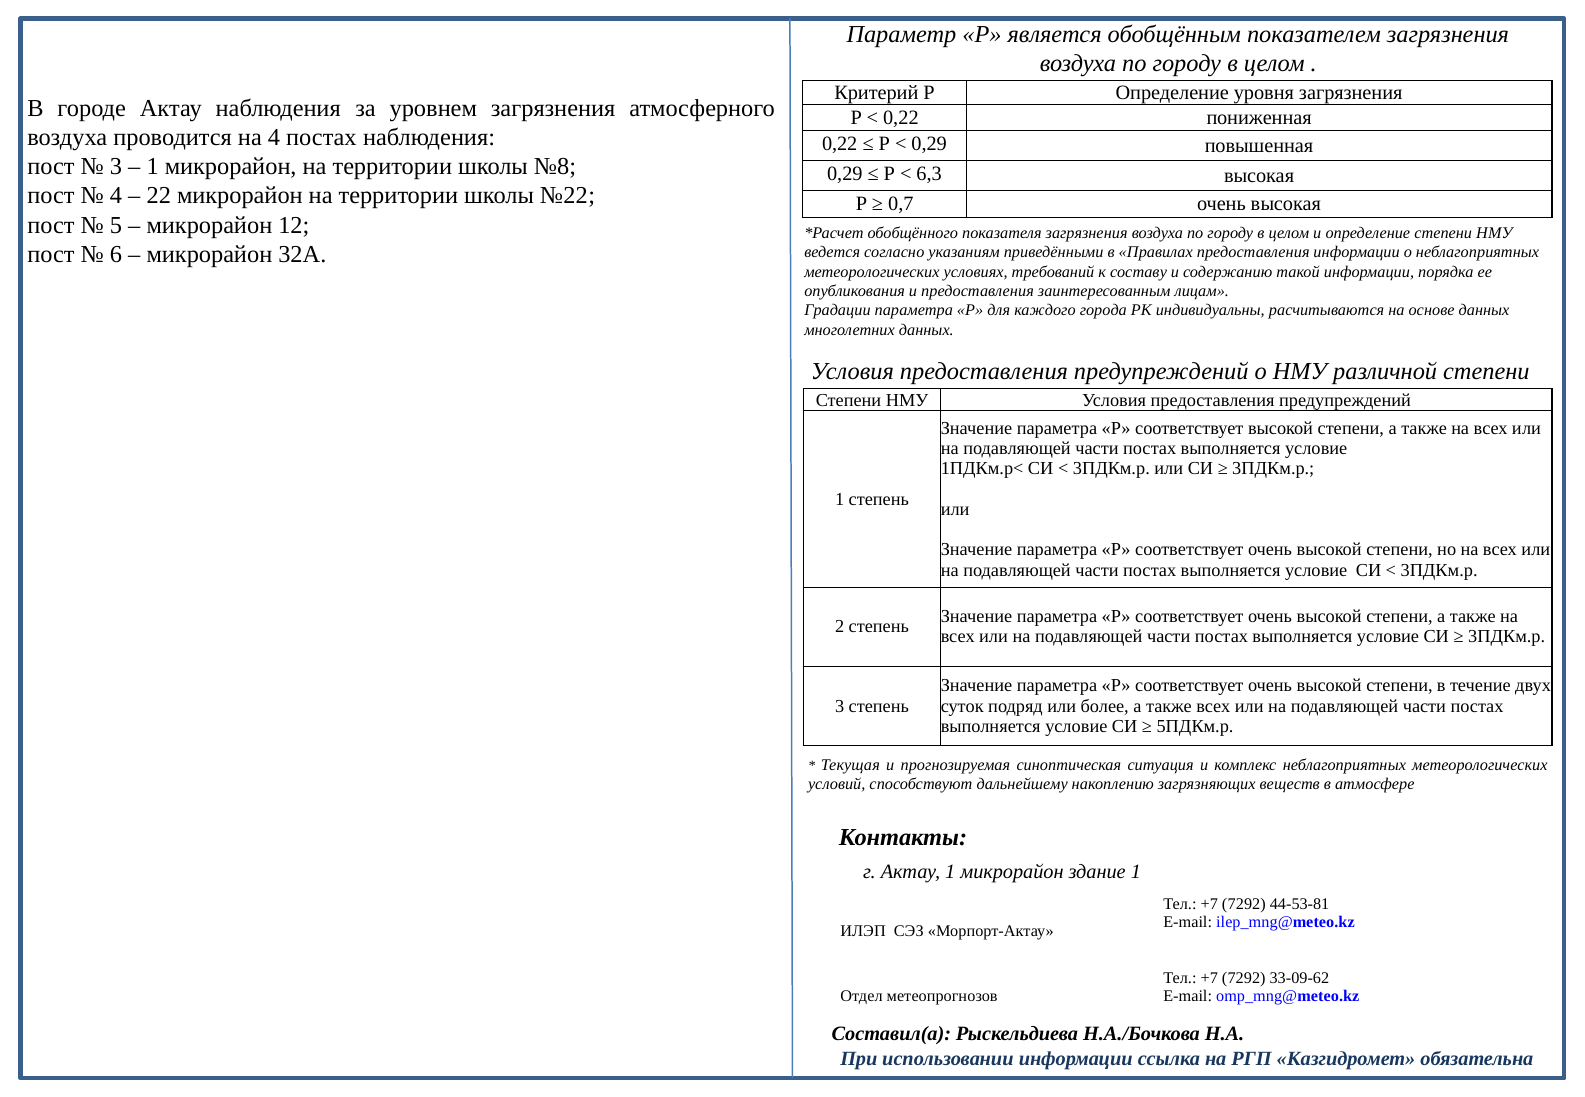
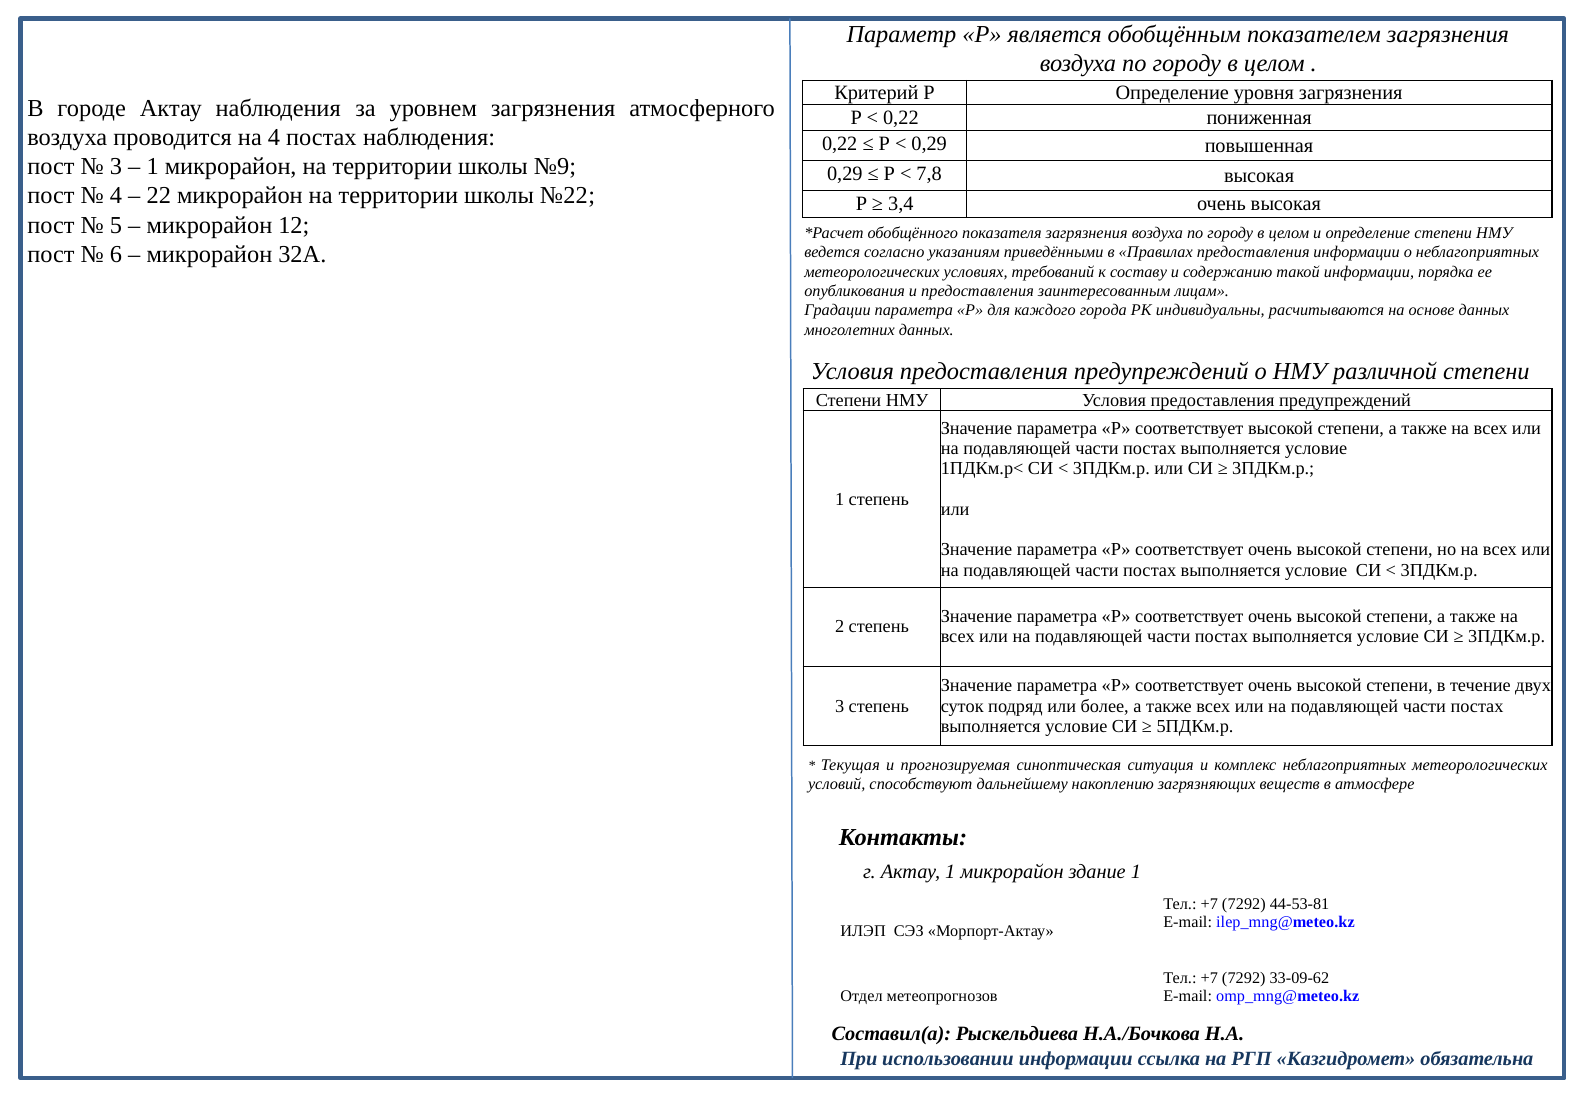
№8: №8 -> №9 (555, 167)
6,3: 6,3 -> 7,8 (929, 174)
0,7: 0,7 -> 3,4 (901, 204)
